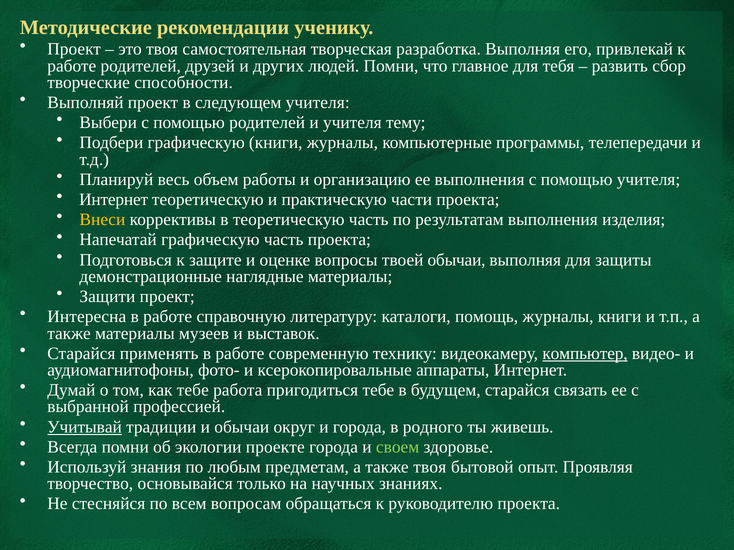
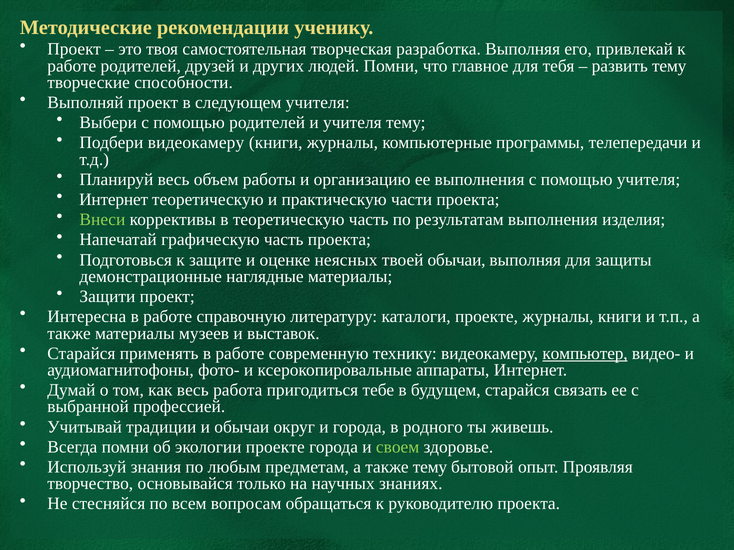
развить сбор: сбор -> тему (669, 66)
Подбери графическую: графическую -> видеокамеру (196, 143)
Внеси colour: yellow -> light green (102, 220)
вопросы: вопросы -> неясных (346, 260)
каталоги помощь: помощь -> проекте (487, 317)
как тебе: тебе -> весь (193, 390)
Учитывай underline: present -> none (85, 427)
также твоя: твоя -> тему (430, 467)
